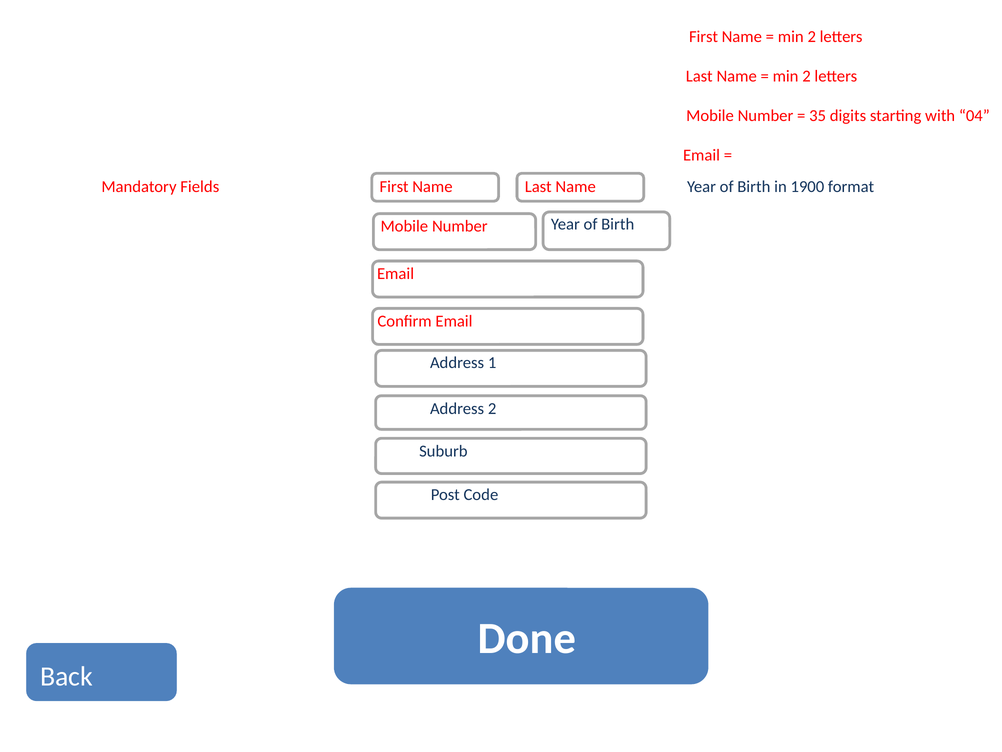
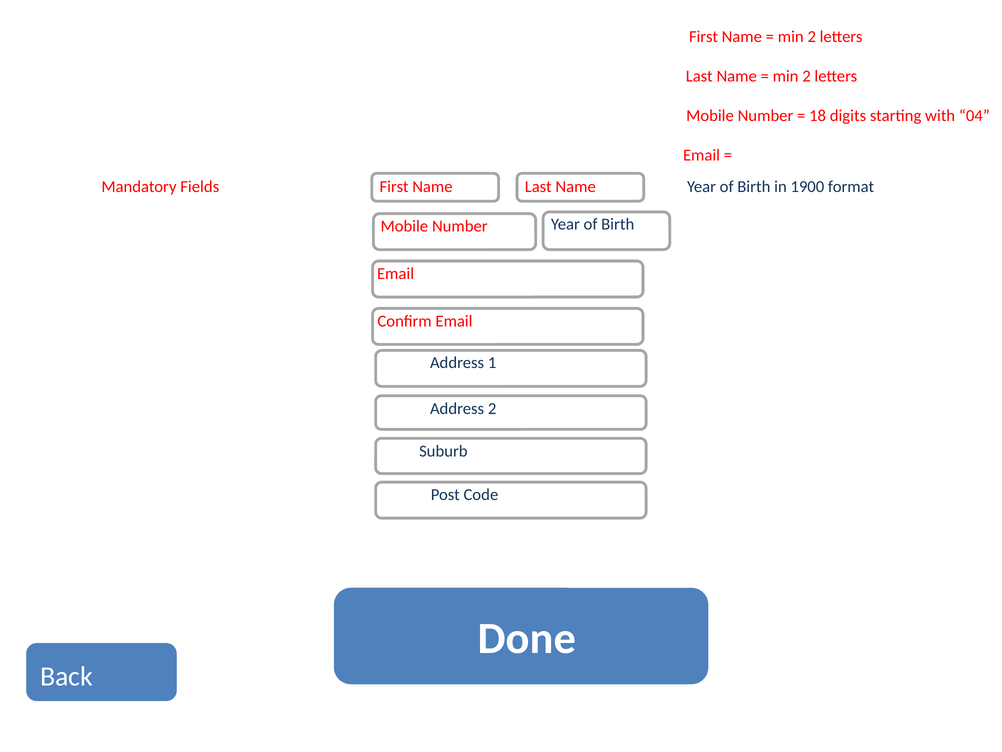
35: 35 -> 18 (818, 116)
